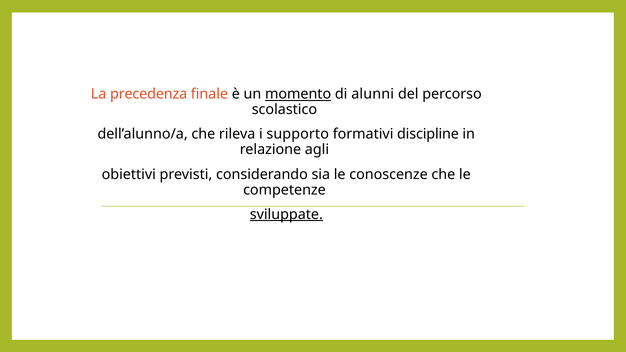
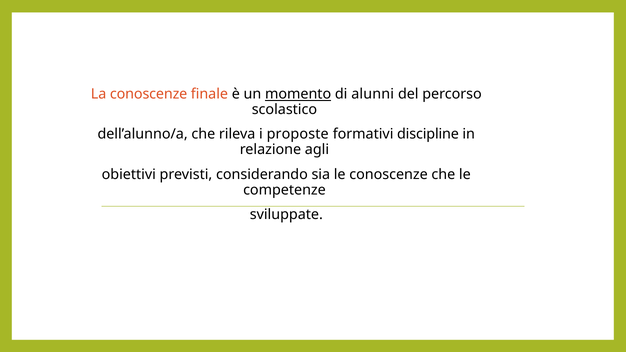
La precedenza: precedenza -> conoscenze (149, 94)
supporto: supporto -> proposte (298, 134)
sviluppate underline: present -> none (286, 215)
